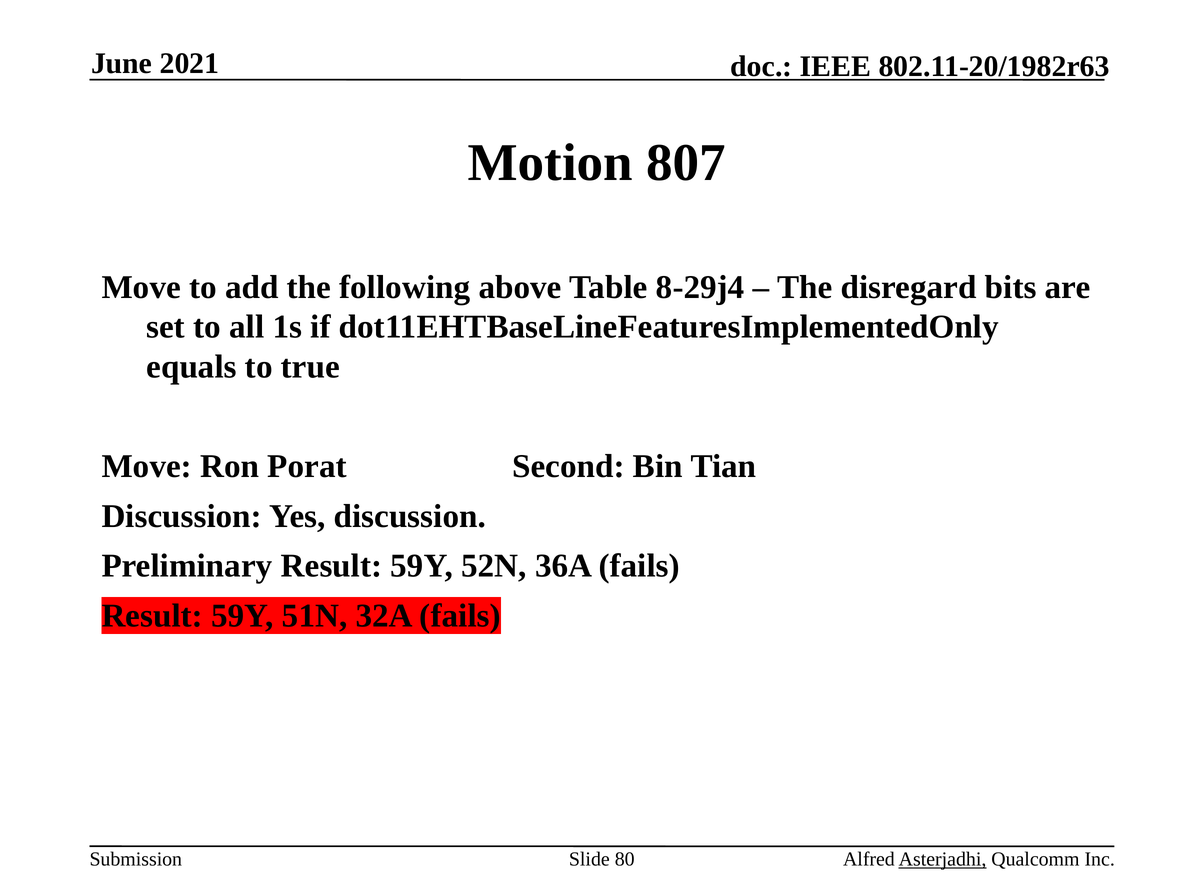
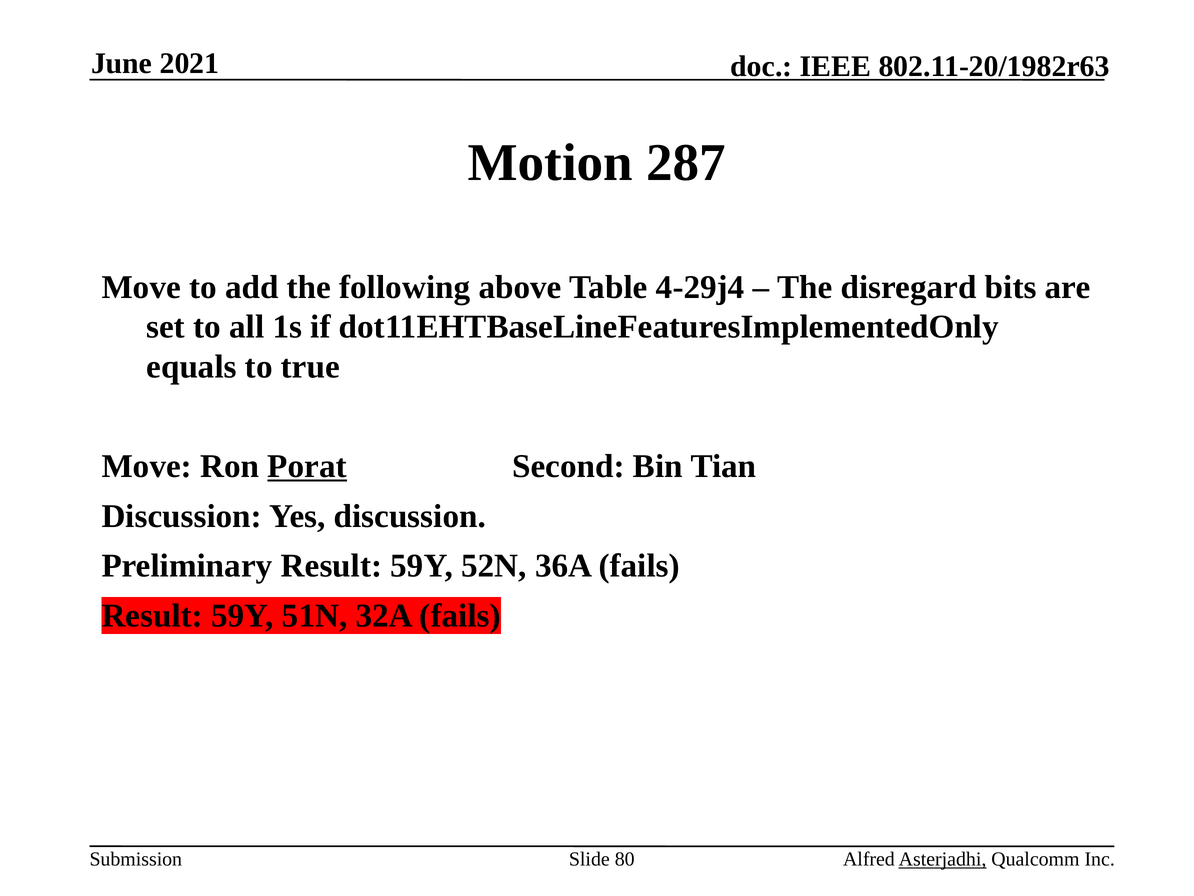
807: 807 -> 287 (686, 163)
8-29j4: 8-29j4 -> 4-29j4 (700, 287)
Porat underline: none -> present (307, 466)
